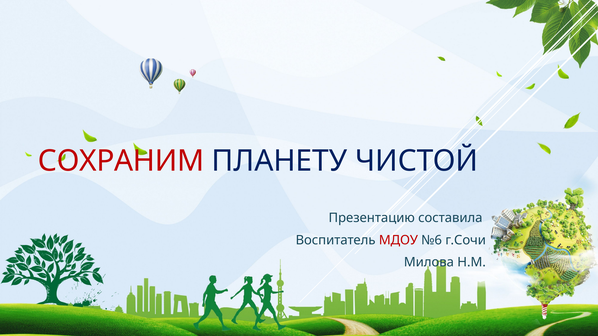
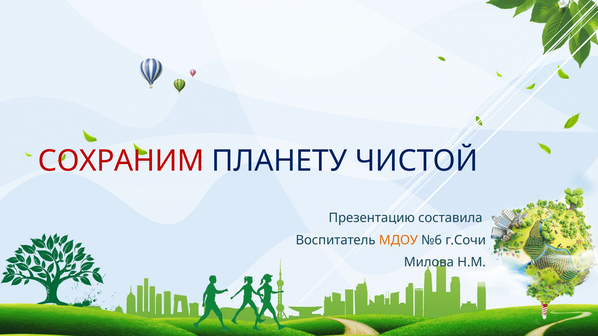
МДОУ colour: red -> orange (398, 240)
